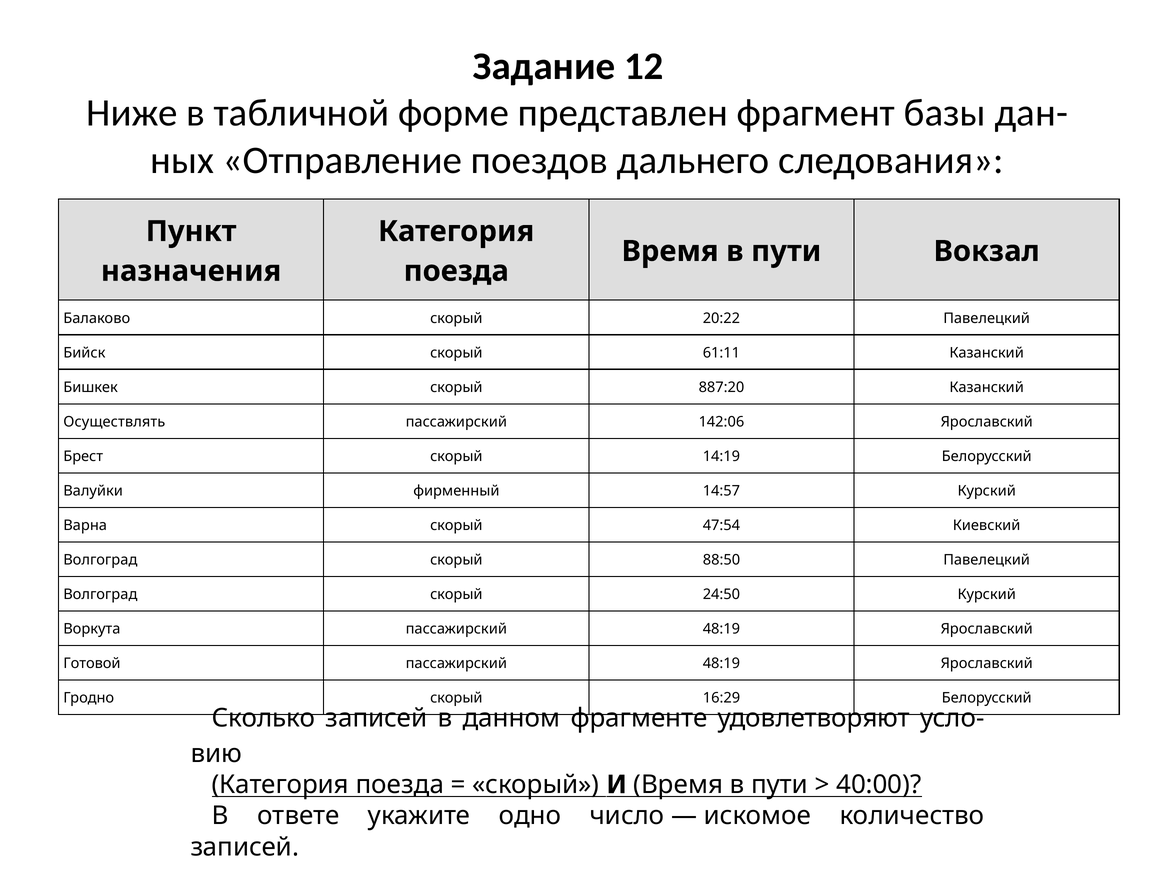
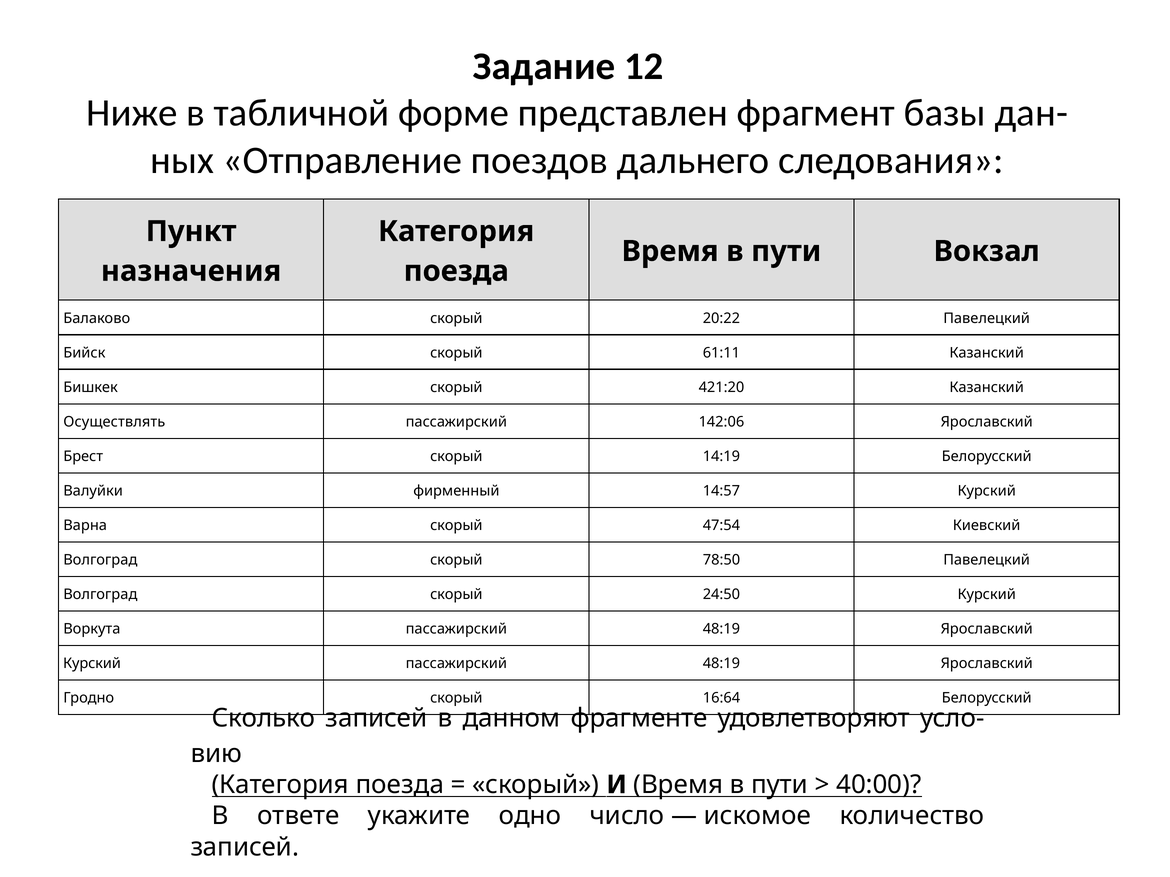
887:20: 887:20 -> 421:20 (721, 388)
88:50: 88:50 -> 78:50 (721, 560)
Готовой: Готовой -> Курский (92, 664)
16:29: 16:29 -> 16:64 (721, 699)
